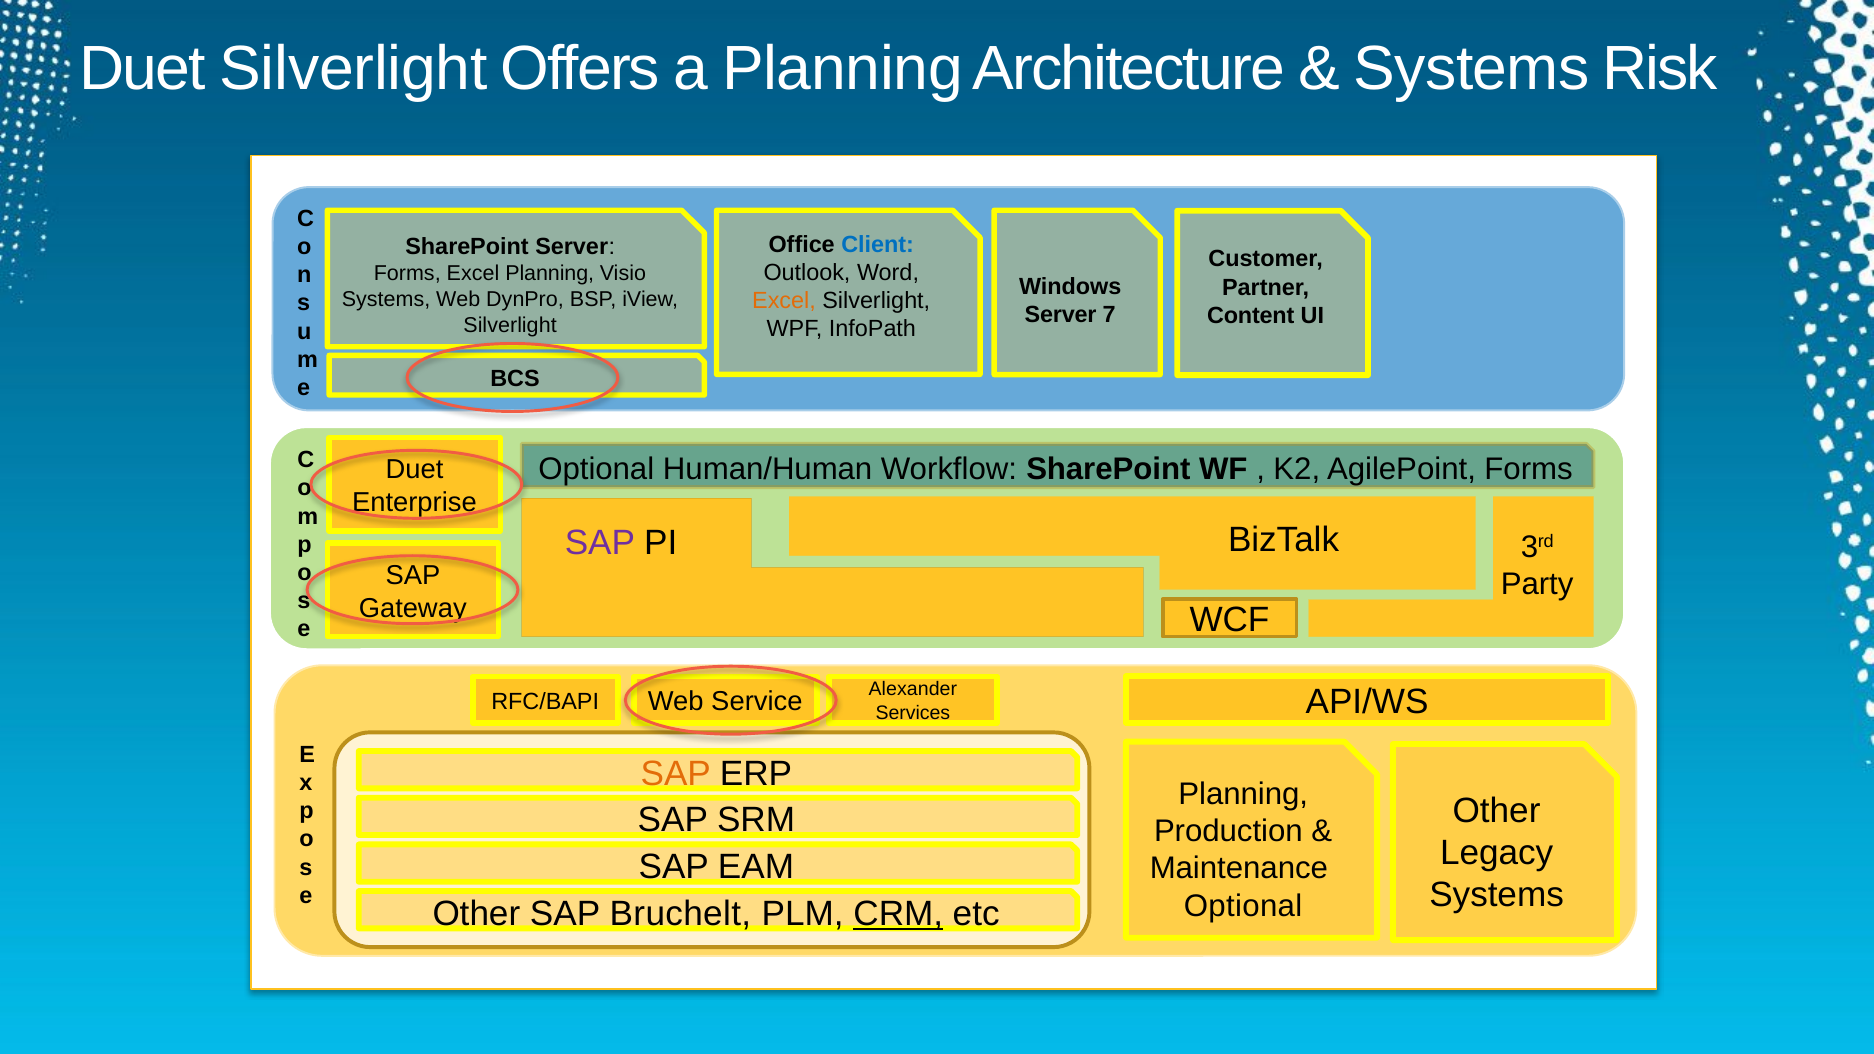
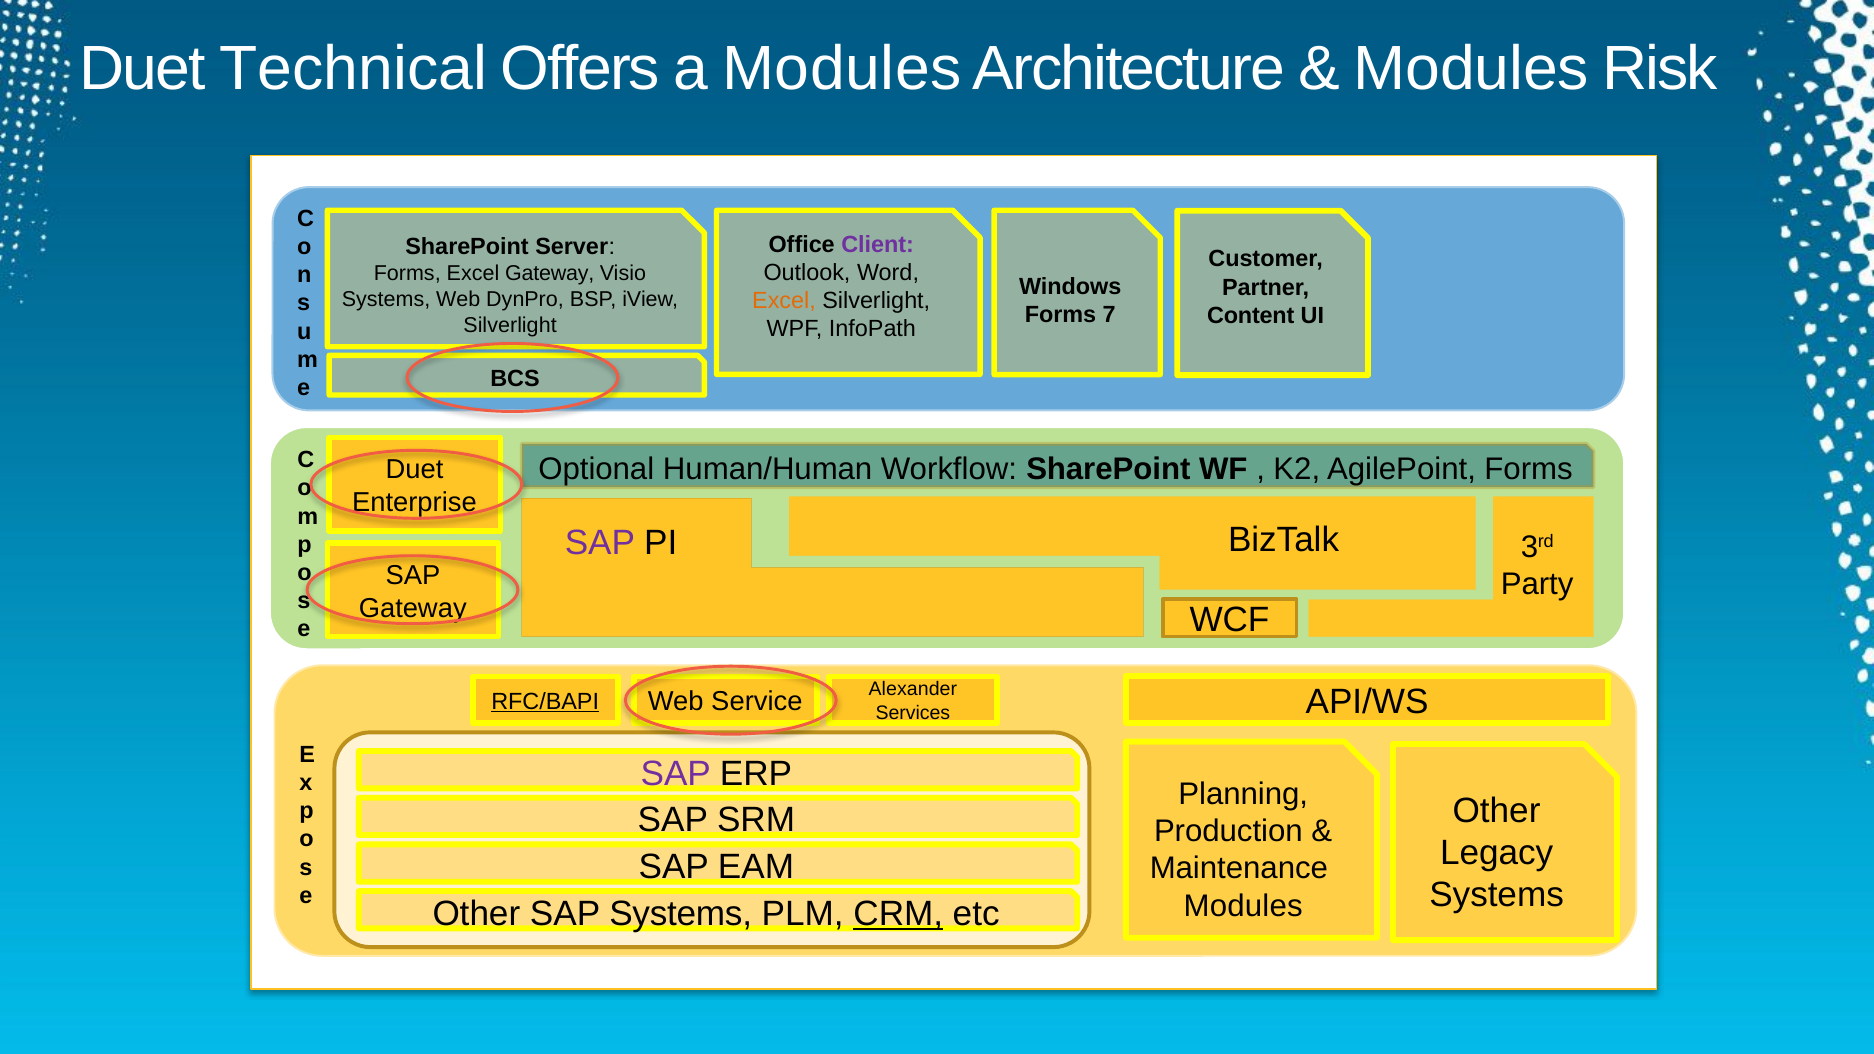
Duet Silverlight: Silverlight -> Technical (353, 69)
a Planning: Planning -> Modules (842, 69)
Systems: Systems -> Modules (1471, 69)
Client colour: blue -> purple (878, 245)
Excel Planning: Planning -> Gateway (550, 274)
Server: Server -> Forms (1060, 315)
RFC/BAPI underline: none -> present (545, 702)
SAP colour: orange -> purple (676, 774)
Optional: Optional -> Modules (1243, 906)
SAP Bruchelt: Bruchelt -> Systems (681, 914)
